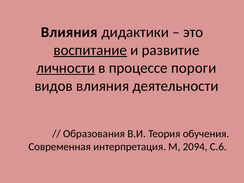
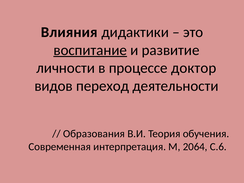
личности underline: present -> none (66, 68)
пороги: пороги -> доктор (194, 68)
видов влияния: влияния -> переход (103, 86)
2094: 2094 -> 2064 (195, 147)
